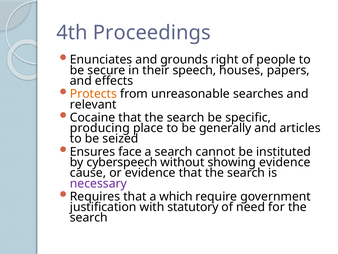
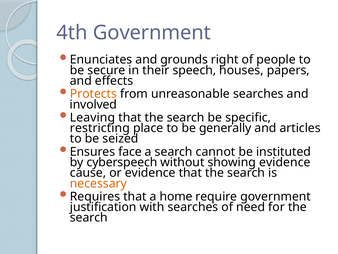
4th Proceedings: Proceedings -> Government (152, 33)
relevant: relevant -> involved (93, 104)
Cocaine: Cocaine -> Leaving (92, 117)
producing: producing -> restricting (100, 128)
necessary colour: purple -> orange (98, 183)
which: which -> home (176, 196)
with statutory: statutory -> searches (193, 207)
